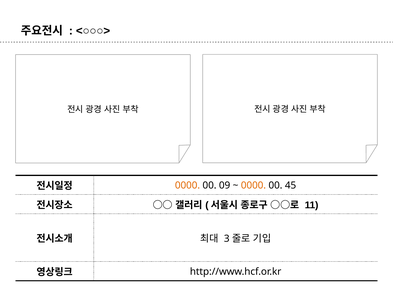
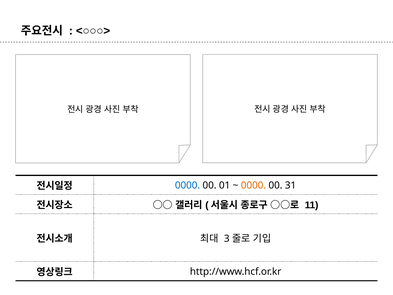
0000 colour: orange -> blue (187, 185)
09: 09 -> 01 (225, 185)
45: 45 -> 31 (291, 185)
